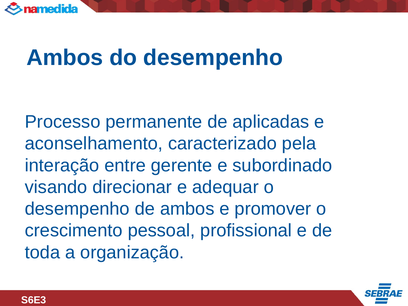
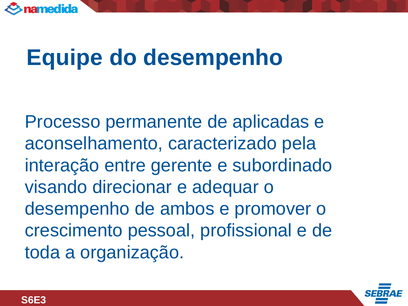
Ambos: Ambos -> Equipe (65, 58)
